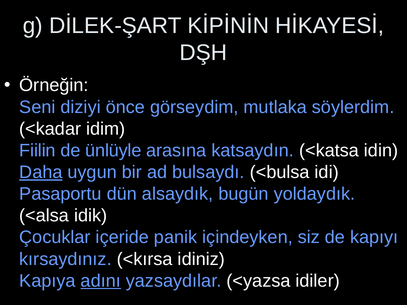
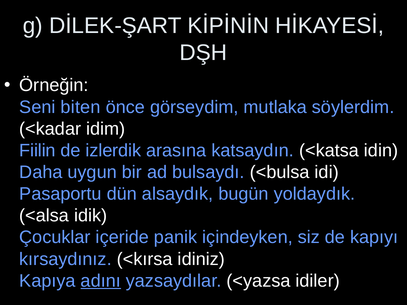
diziyi: diziyi -> biten (81, 107)
ünlüyle: ünlüyle -> izlerdik (113, 151)
Daha underline: present -> none (41, 172)
